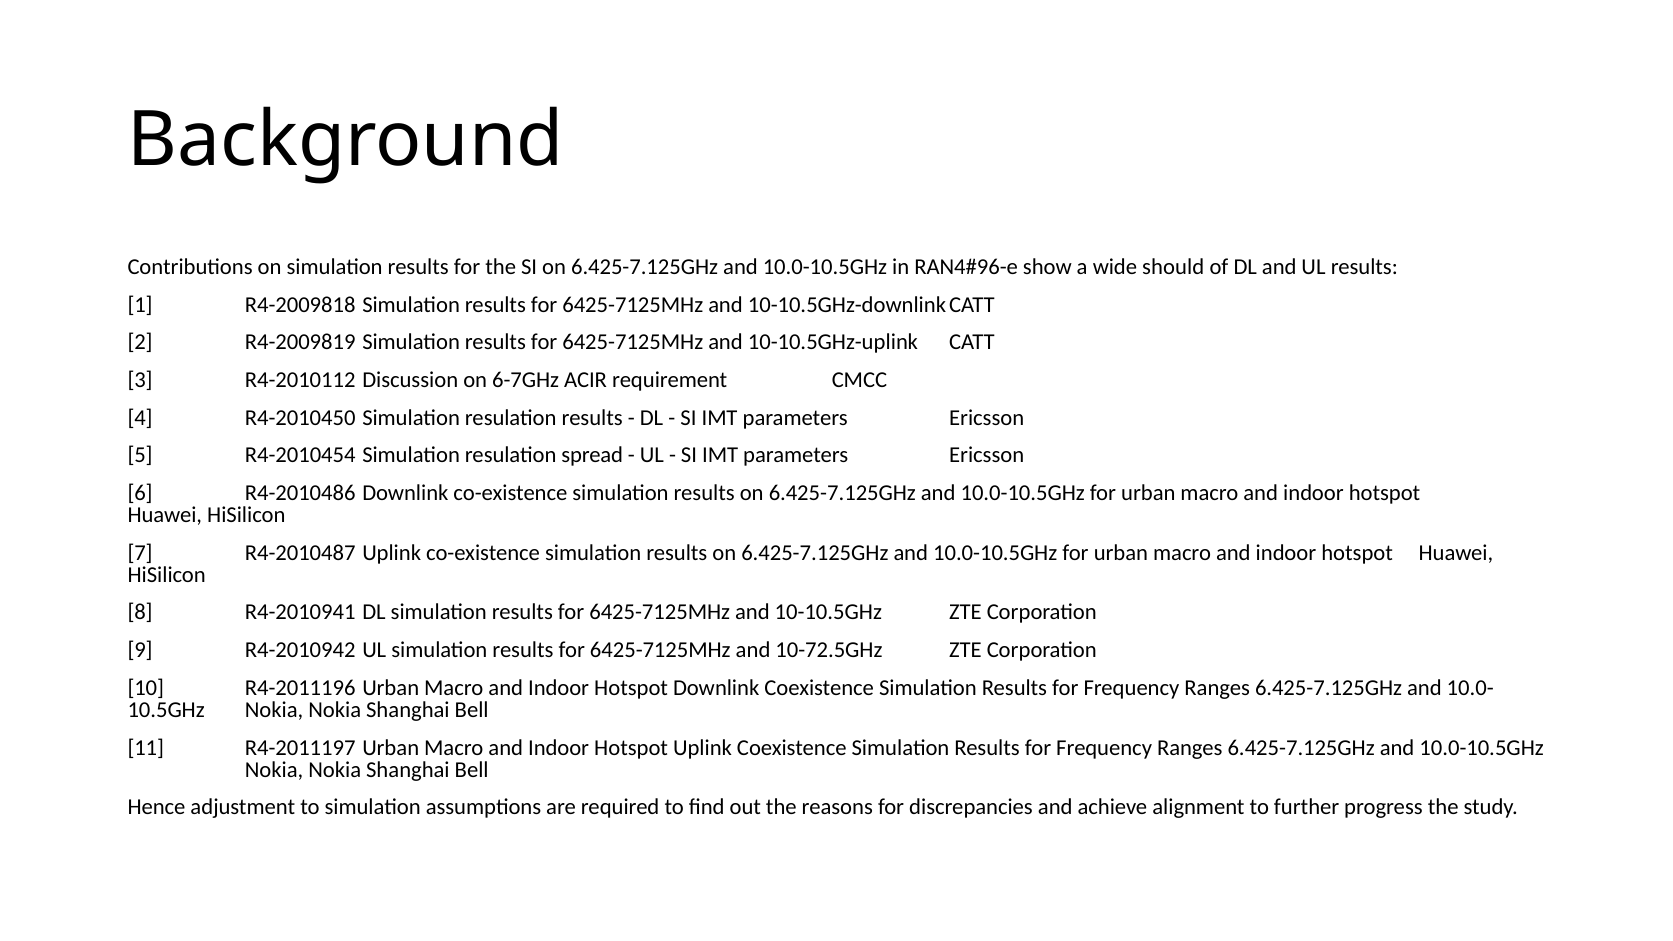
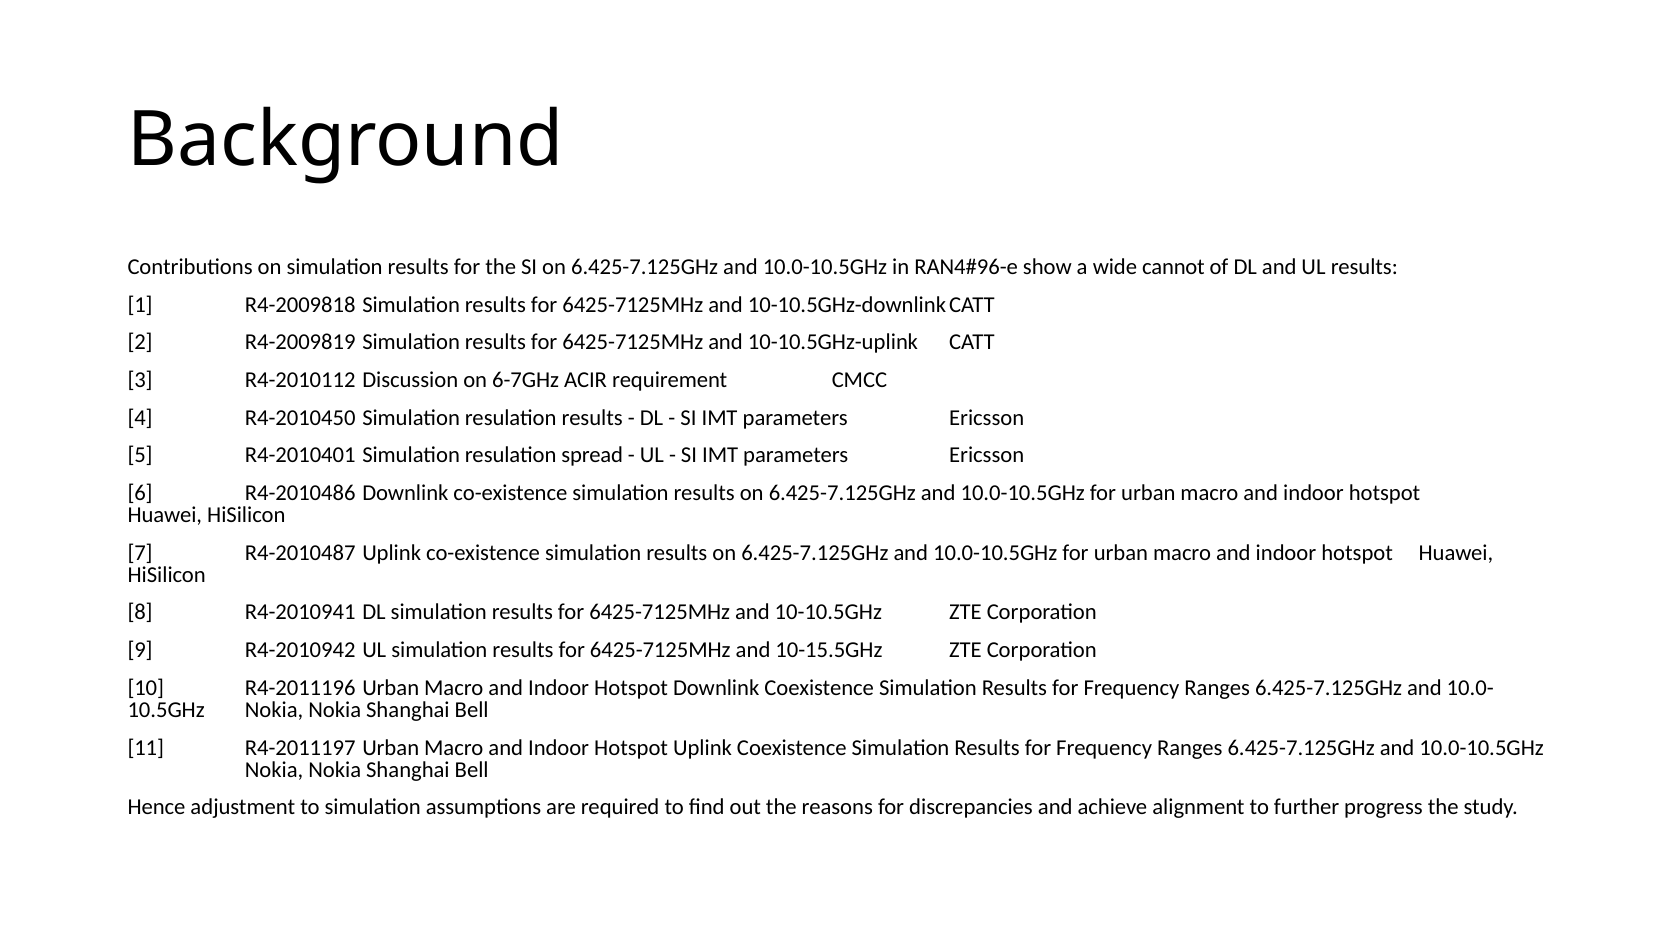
should: should -> cannot (1173, 267)
R4-2010454: R4-2010454 -> R4-2010401 (300, 455)
10-72.5GHz: 10-72.5GHz -> 10-15.5GHz (829, 650)
